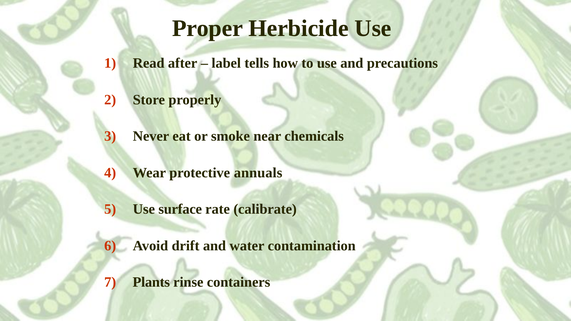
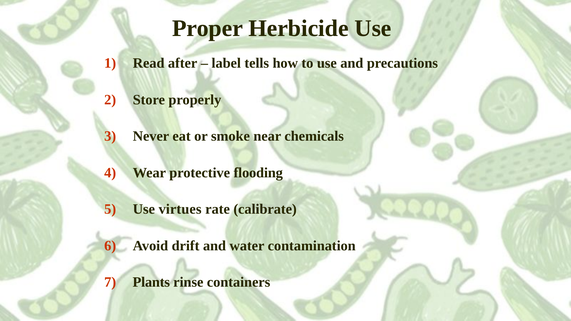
annuals: annuals -> flooding (258, 173)
surface: surface -> virtues (180, 209)
